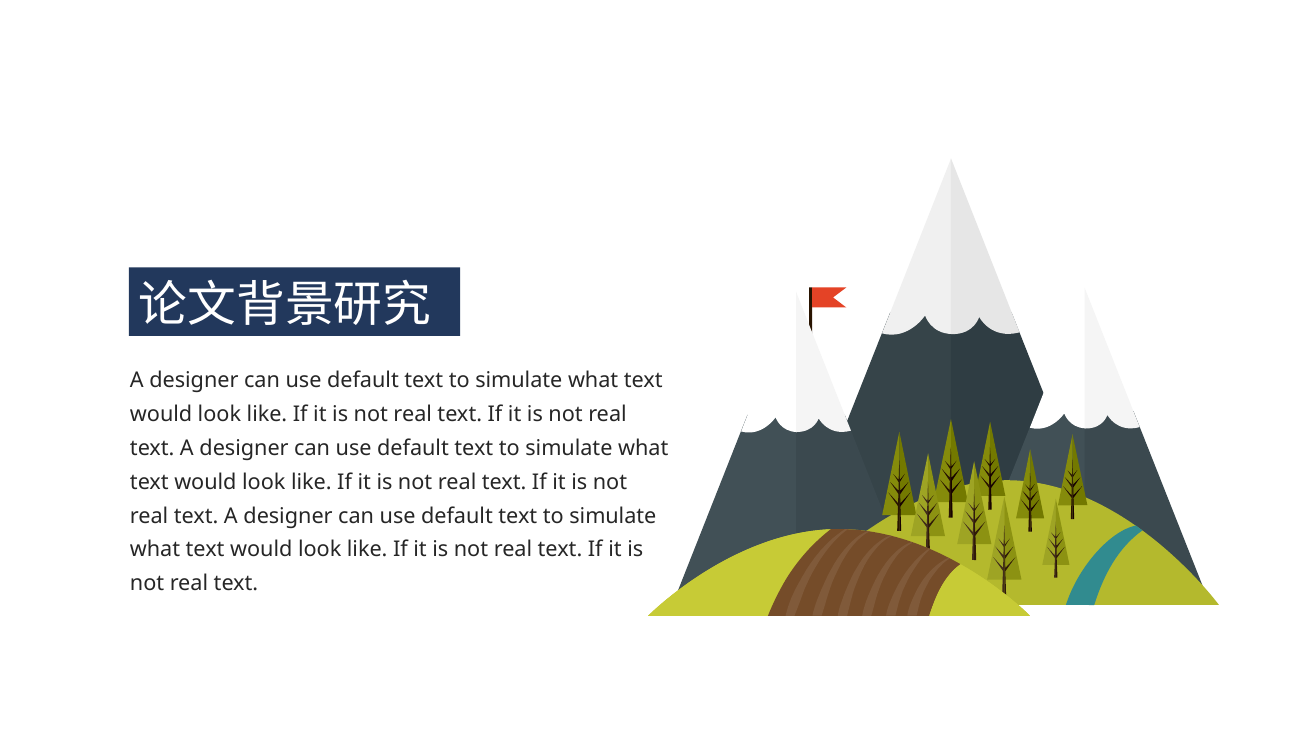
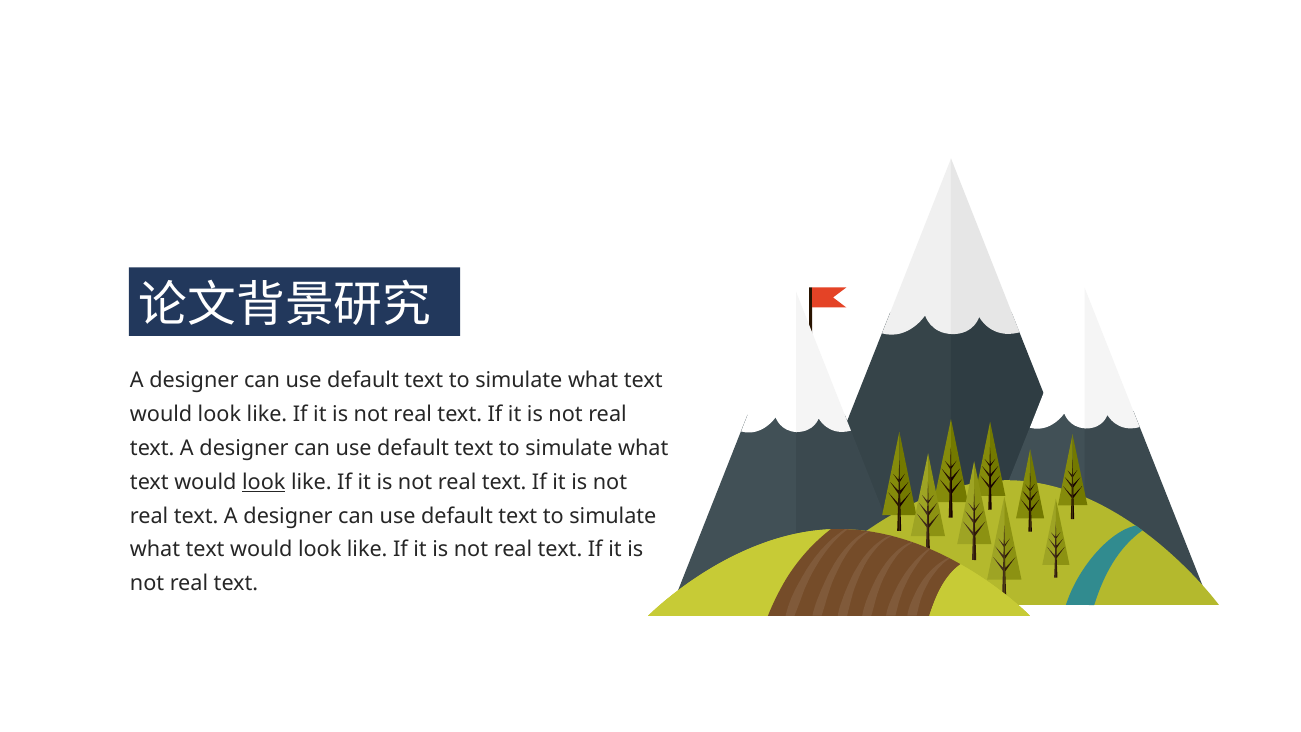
look underline: none -> present (264, 482)
